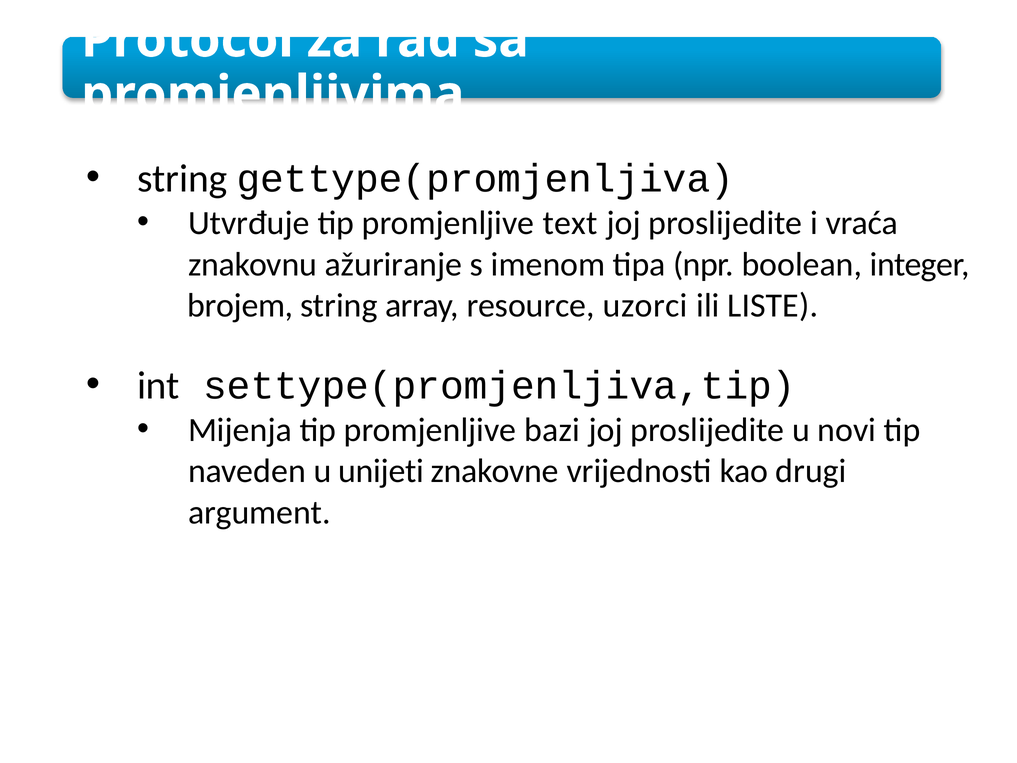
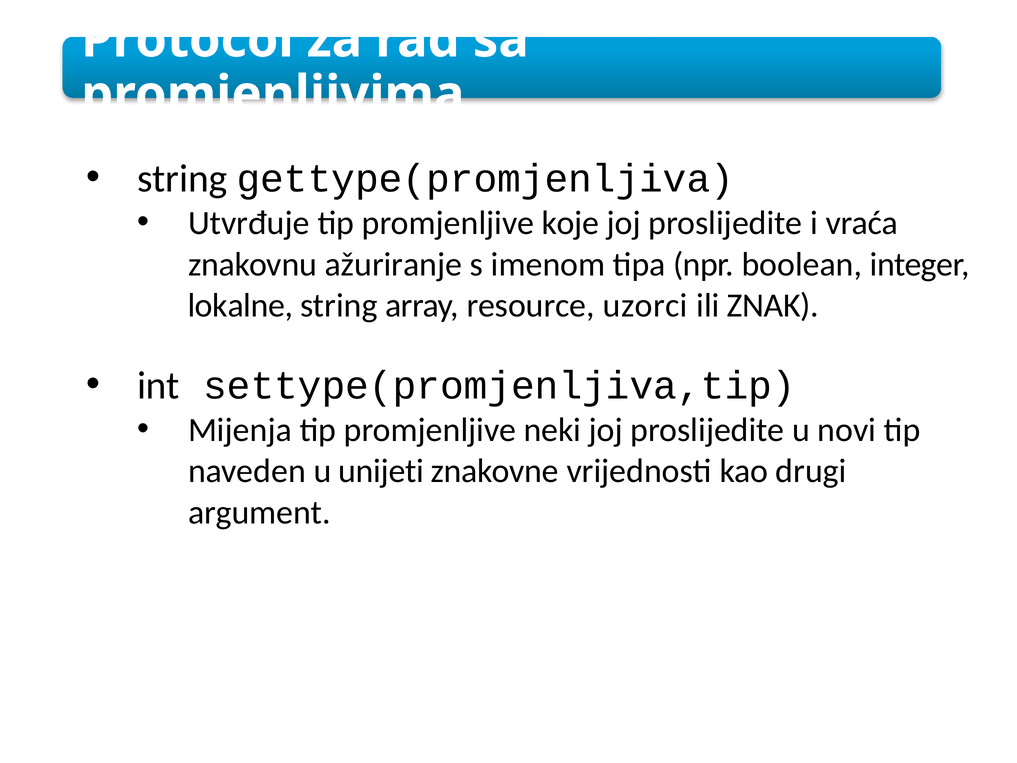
text: text -> koje (570, 223)
brojem: brojem -> lokalne (240, 306)
LISTE: LISTE -> ZNAK (773, 306)
bazi: bazi -> neki (552, 430)
